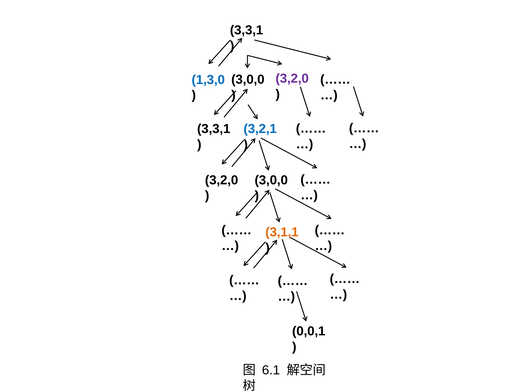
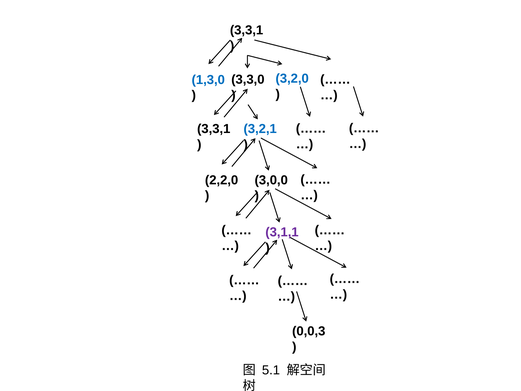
3,2,0 colour: purple -> blue (292, 78)
3,0,0: 3,0,0 -> 3,3,0 (248, 79)
3,2,0: 3,2,0 -> 2,2,0 (222, 180)
3,1,1 colour: orange -> purple (282, 232)
0,0,1: 0,0,1 -> 0,0,3 (309, 331)
6.1: 6.1 -> 5.1 (271, 370)
